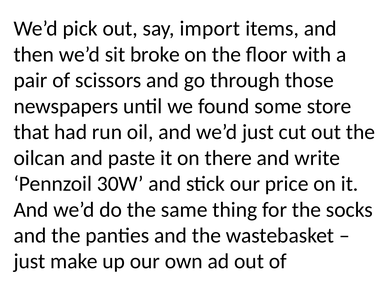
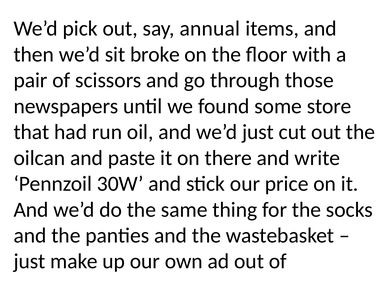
import: import -> annual (210, 29)
